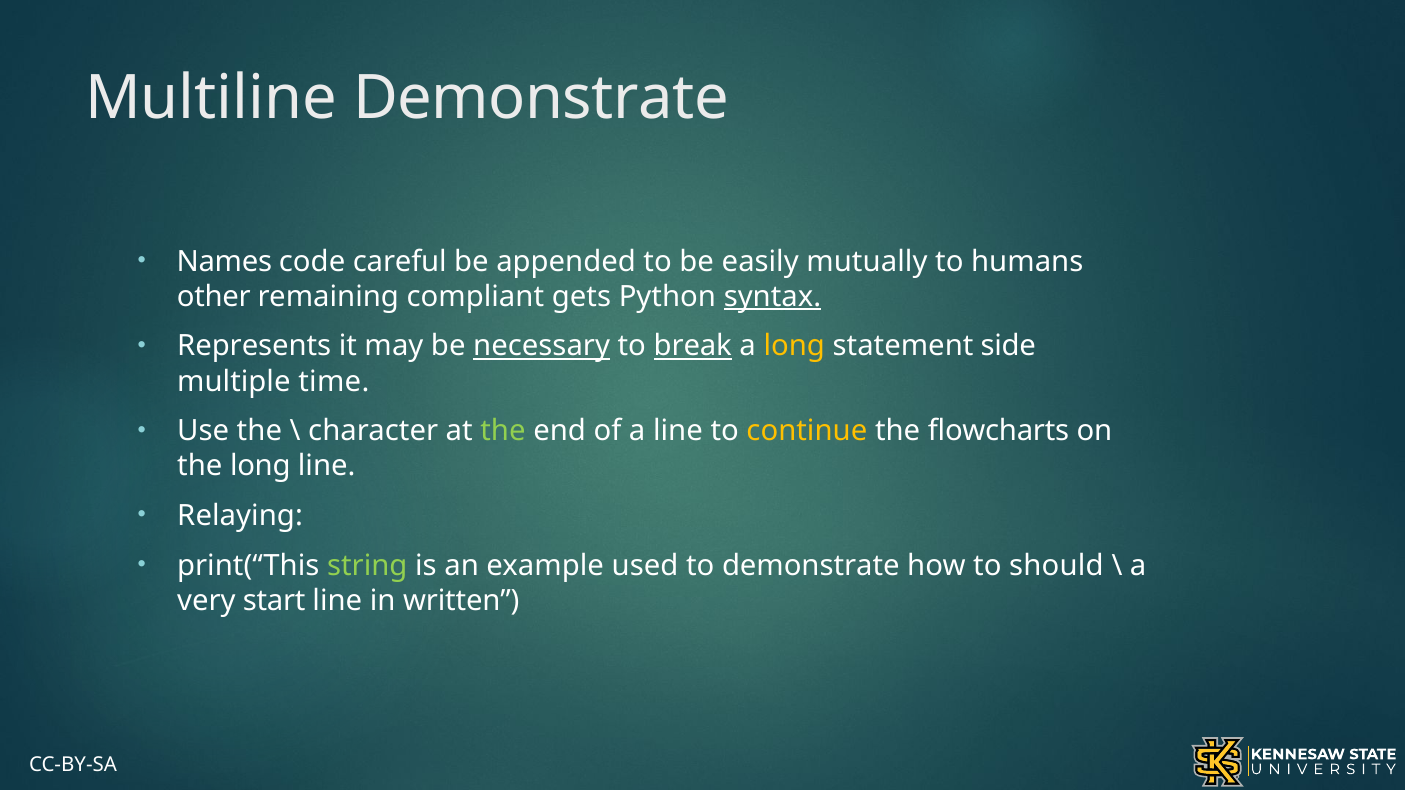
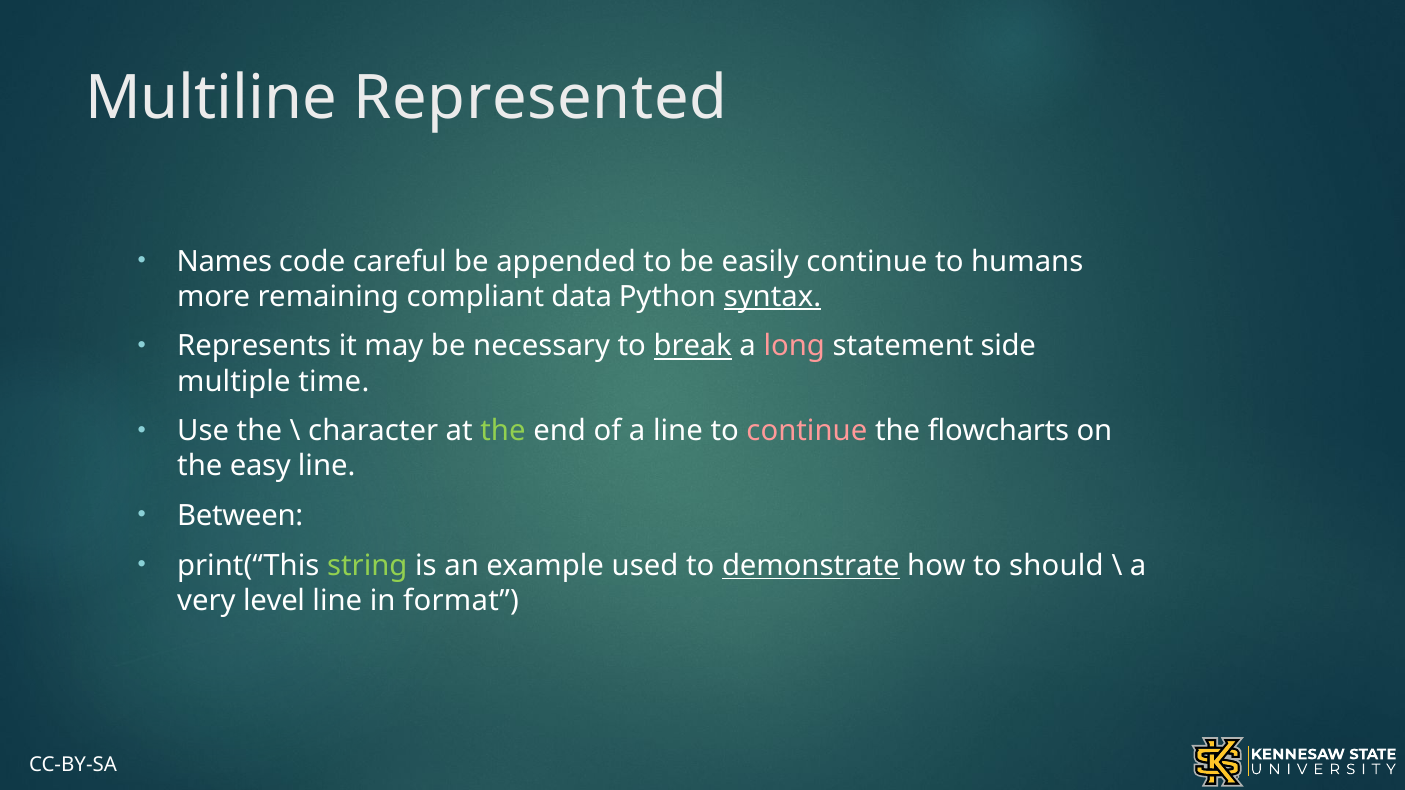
Multiline Demonstrate: Demonstrate -> Represented (540, 99)
easily mutually: mutually -> continue (867, 261)
other: other -> more (214, 297)
gets: gets -> data (582, 297)
necessary underline: present -> none (542, 346)
long colour: yellow -> pink (794, 346)
continue colour: yellow -> pink (807, 431)
the long: long -> easy (260, 466)
Relaying: Relaying -> Between (240, 516)
demonstrate underline: none -> present (811, 566)
start: start -> level (274, 601)
written: written -> format (461, 601)
